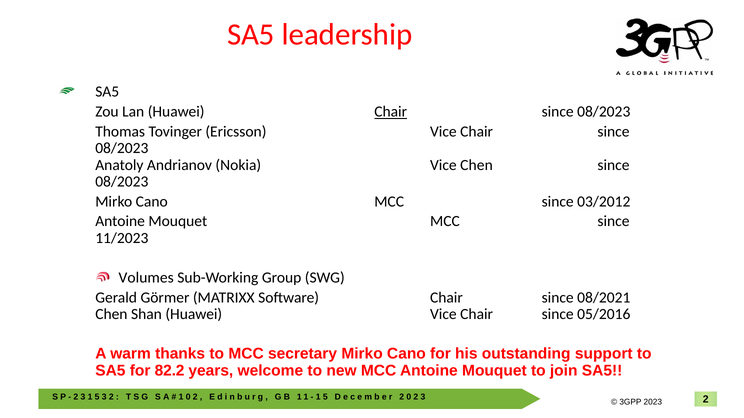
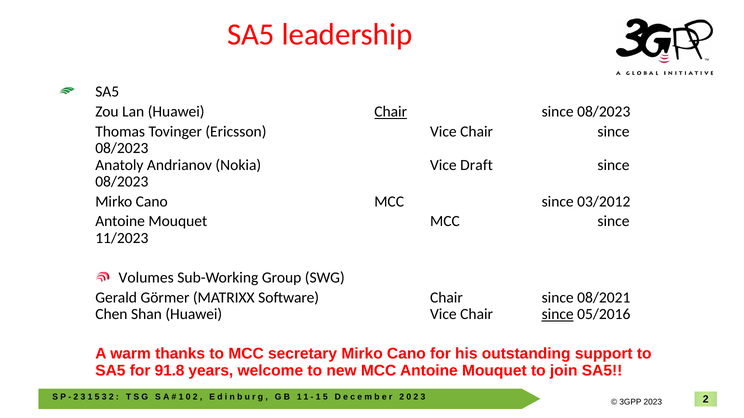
Vice Chen: Chen -> Draft (477, 165)
since underline: none -> present (558, 314)
82.2: 82.2 -> 91.8 (170, 371)
